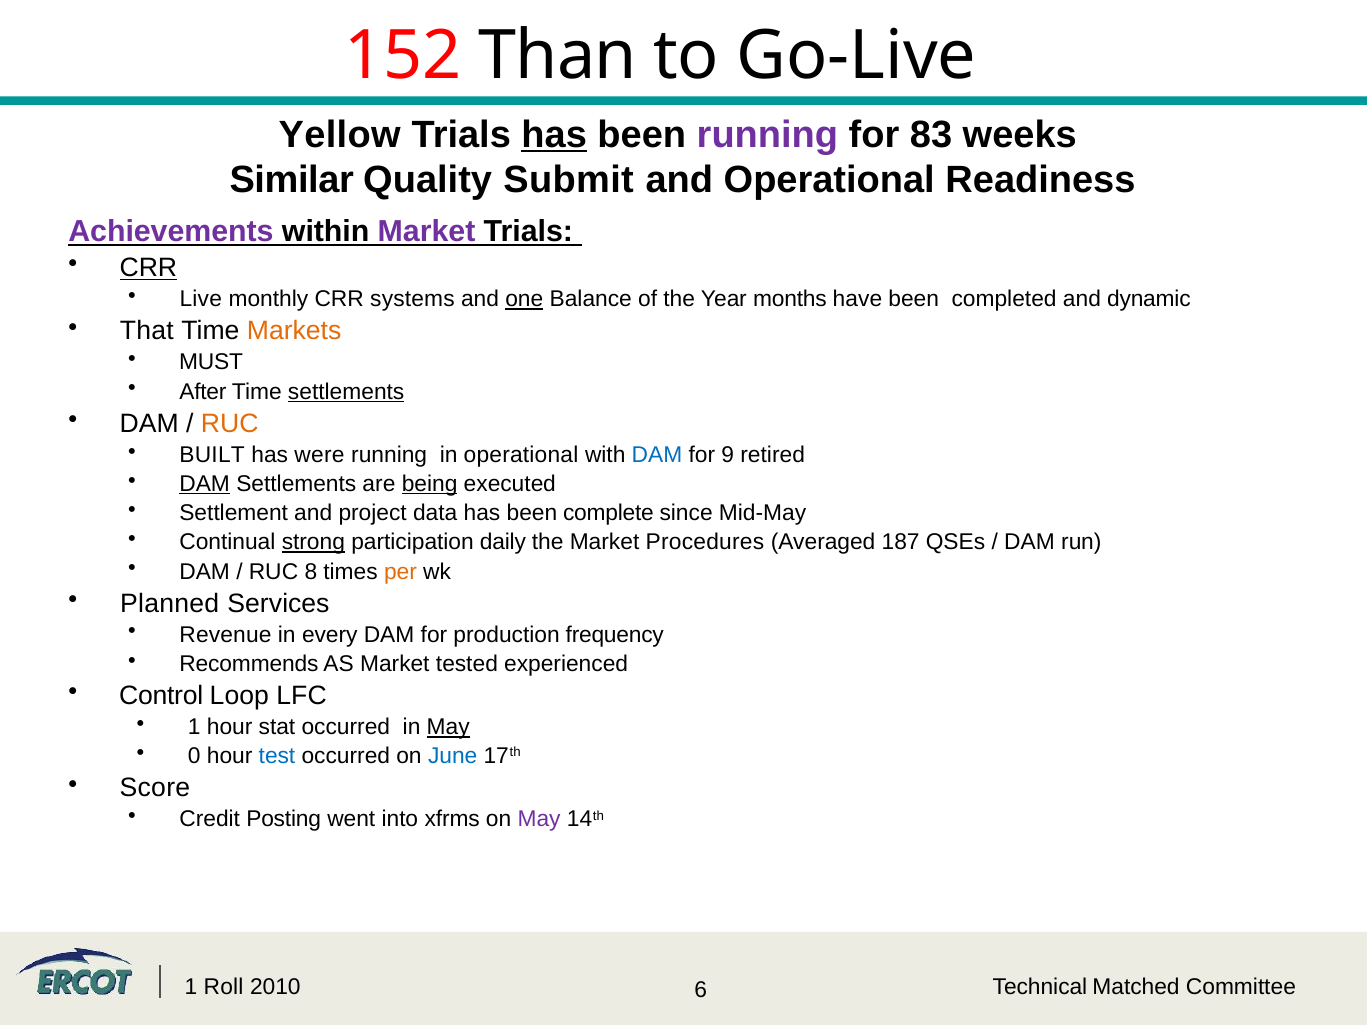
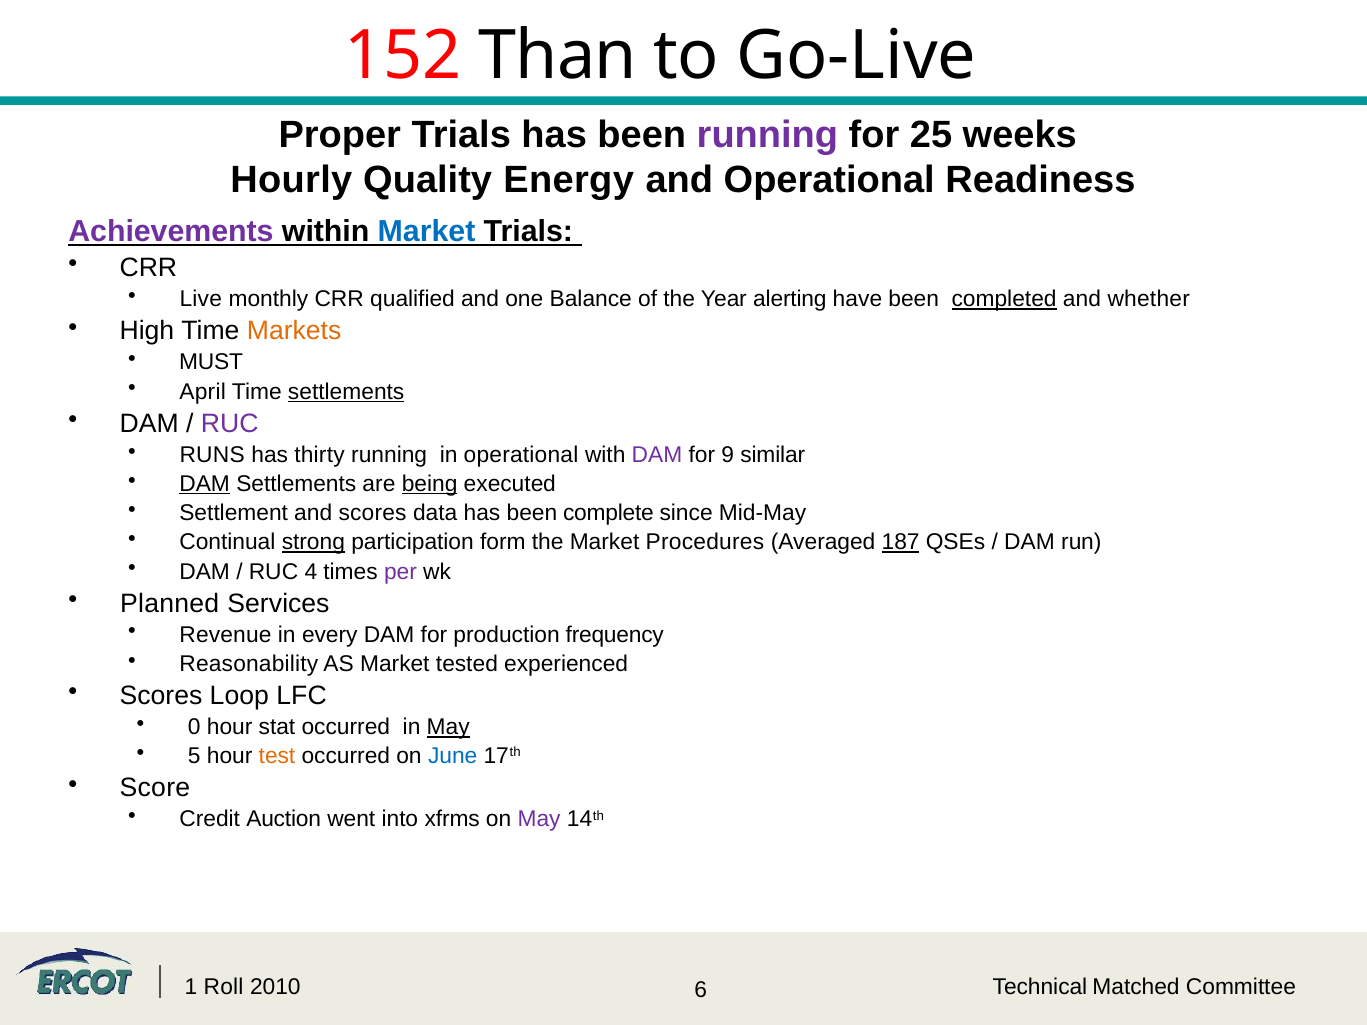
Yellow: Yellow -> Proper (340, 135)
has underline: present -> none (554, 135)
83: 83 -> 25 (931, 135)
Similar: Similar -> Hourly (291, 180)
Submit: Submit -> Energy (569, 180)
Market colour: purple -> blue (427, 232)
CRR underline: present -> none (148, 268)
systems: systems -> qualified (413, 299)
one underline: present -> none (524, 299)
months: months -> alerting (790, 299)
completed underline: none -> present (1004, 299)
dynamic: dynamic -> whether (1149, 299)
That: That -> High (147, 331)
After: After -> April (203, 392)
RUC colour: orange -> purple (230, 424)
BUILT: BUILT -> RUNS (212, 455)
were: were -> thirty (319, 455)
DAM colour: blue -> purple (657, 455)
retired: retired -> similar (773, 455)
and project: project -> scores (373, 513)
daily: daily -> form (503, 542)
187 underline: none -> present (901, 542)
8: 8 -> 4 (311, 572)
per colour: orange -> purple (401, 572)
Recommends: Recommends -> Reasonability (249, 664)
Control: Control -> Scores (161, 696)
1: 1 -> 0 (194, 727)
0: 0 -> 5 (194, 756)
test colour: blue -> orange (277, 756)
Posting: Posting -> Auction (284, 820)
